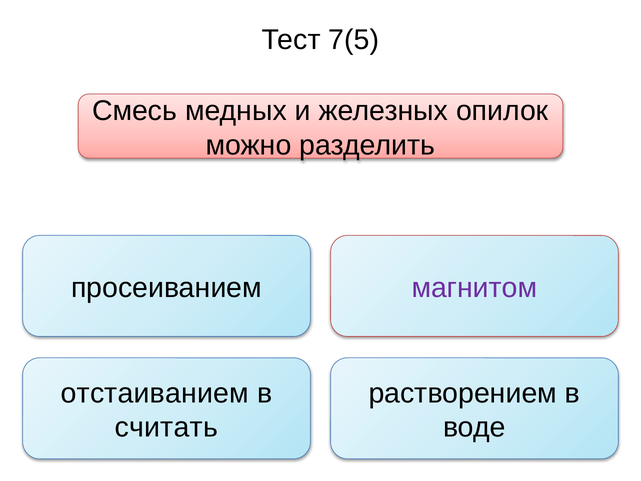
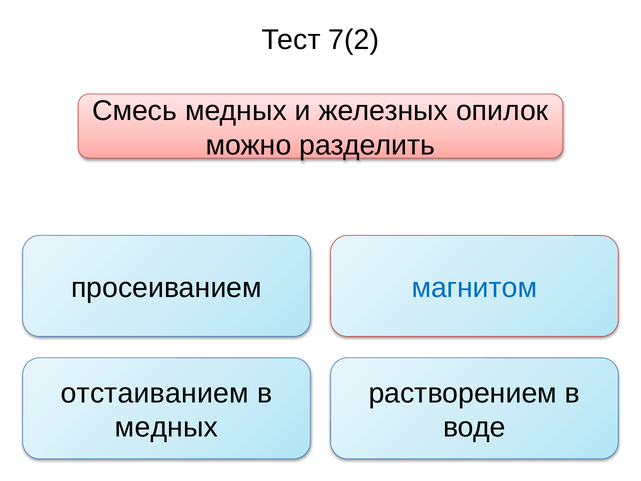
7(5: 7(5 -> 7(2 (354, 40)
магнитом colour: purple -> blue (474, 288)
считать: считать -> медных (166, 427)
